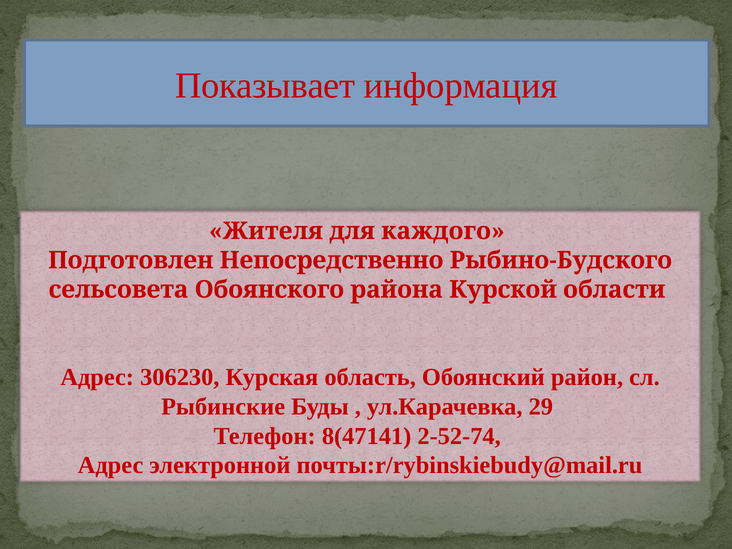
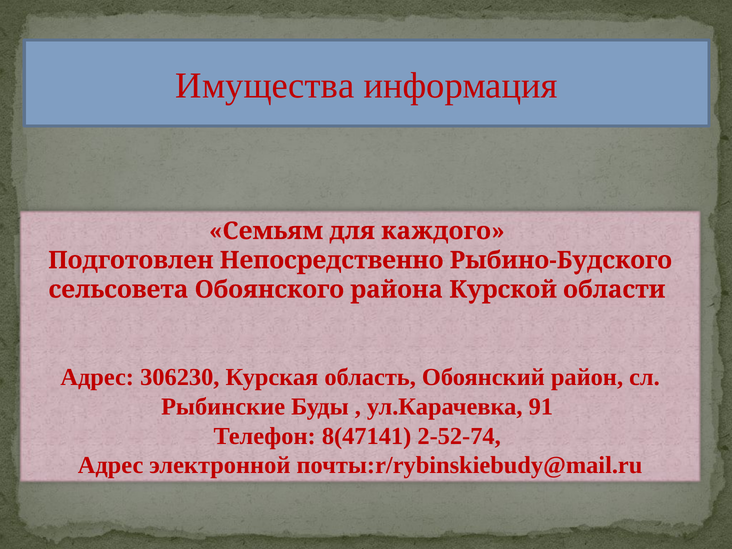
Показывает: Показывает -> Имущества (265, 85)
Жителя: Жителя -> Семьям (266, 231)
29: 29 -> 91 (541, 407)
